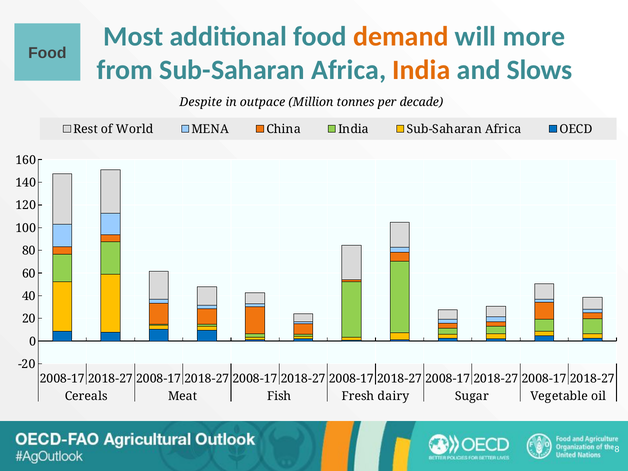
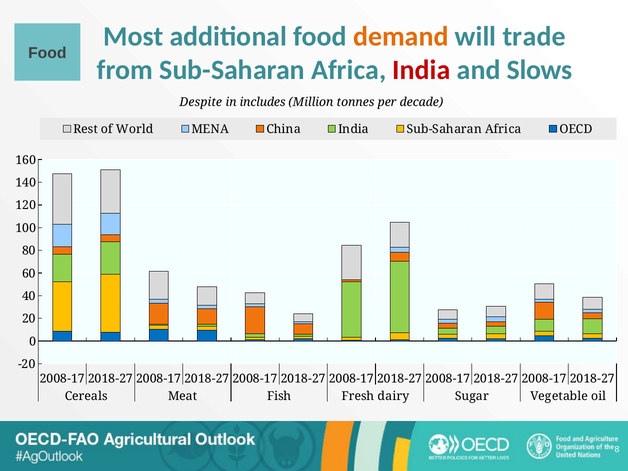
more: more -> trade (534, 37)
India colour: orange -> red (421, 70)
outpace: outpace -> includes (263, 102)
